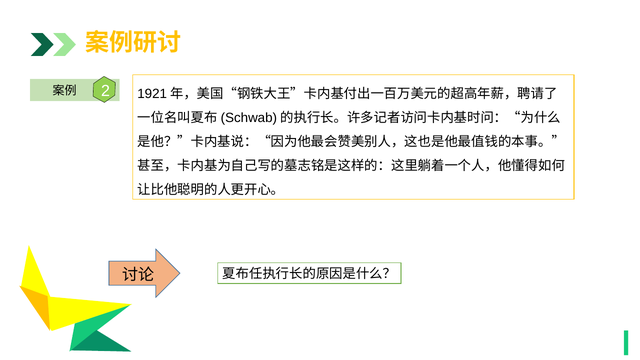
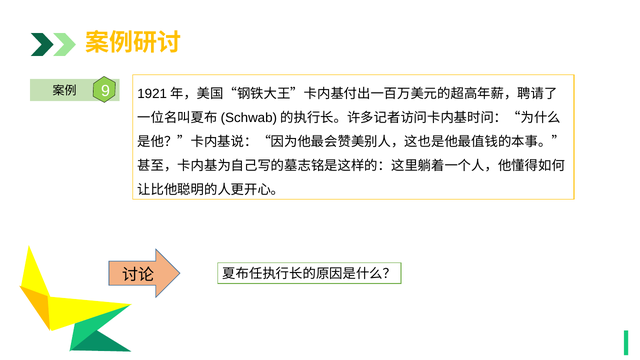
2: 2 -> 9 (106, 91)
